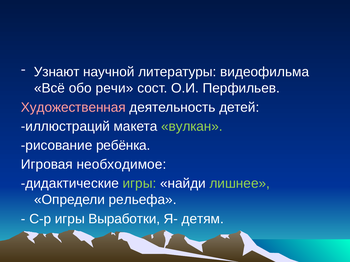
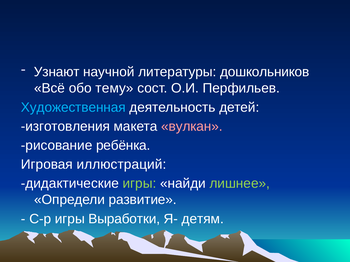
видеофильма: видеофильма -> дошкольников (265, 72)
речи: речи -> тему (115, 88)
Художественная colour: pink -> light blue (73, 107)
иллюстраций: иллюстраций -> изготовления (65, 127)
вулкан colour: light green -> pink (192, 127)
необходимое: необходимое -> иллюстраций (121, 165)
рельефа: рельефа -> развитие (143, 200)
